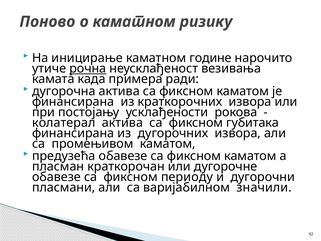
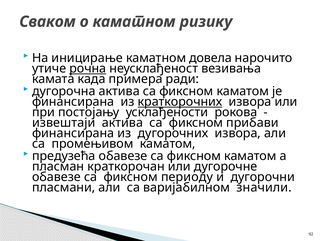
Поново: Поново -> Сваком (47, 22)
године: године -> довела (211, 58)
краткорочних underline: none -> present (180, 102)
колатерал: колатерал -> извештаји (64, 123)
губитака: губитака -> прибави (252, 123)
